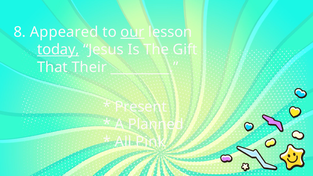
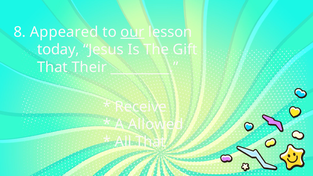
today underline: present -> none (58, 50)
Present: Present -> Receive (141, 107)
Planned: Planned -> Allowed (156, 124)
All Pink: Pink -> That (151, 142)
